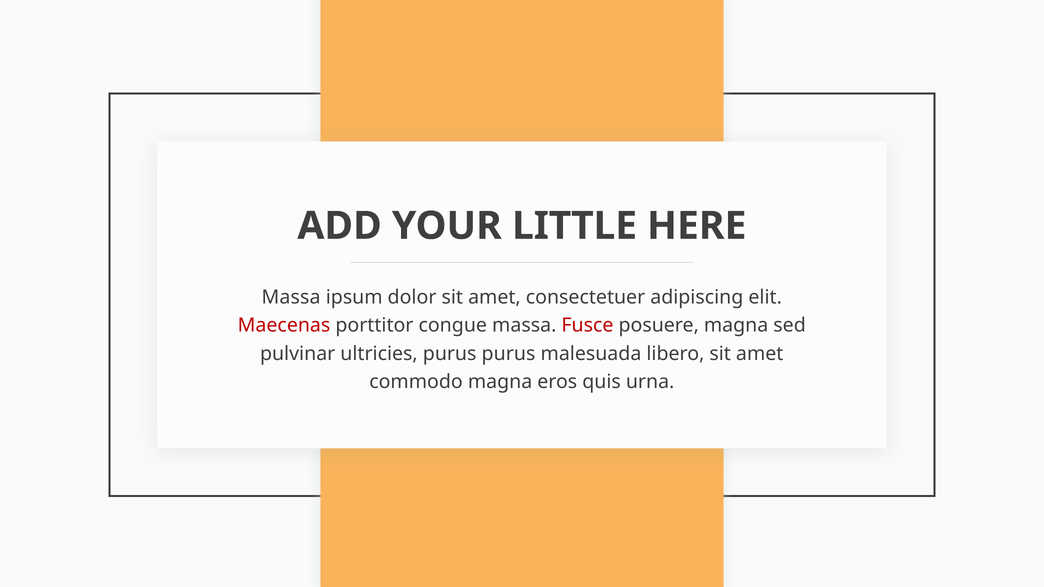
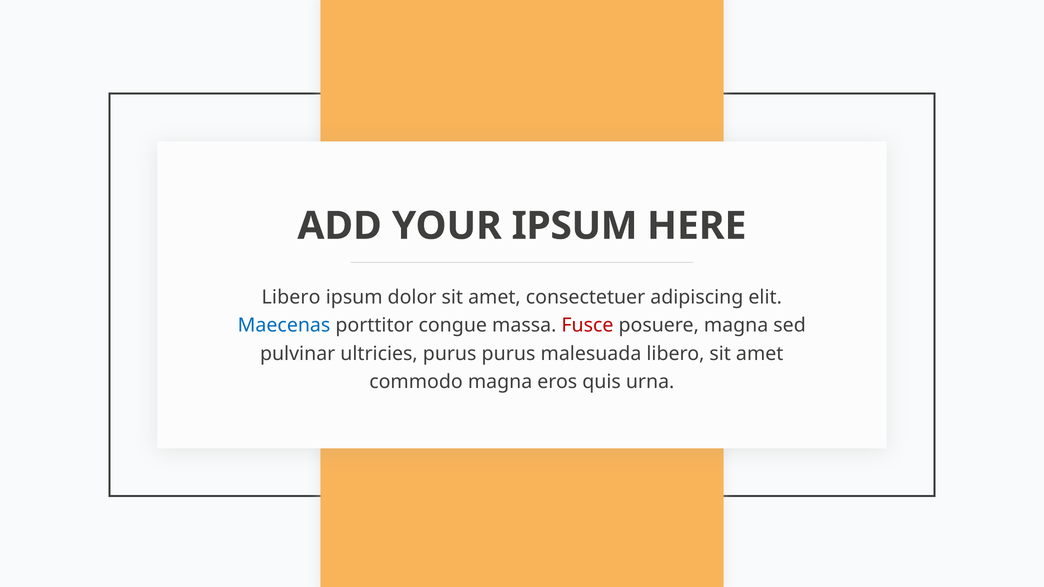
YOUR LITTLE: LITTLE -> IPSUM (575, 226)
Massa: Massa -> Libero (291, 297)
Maecenas colour: red -> blue (284, 326)
